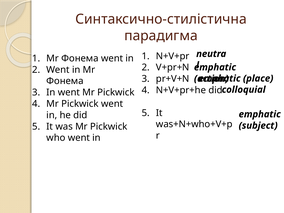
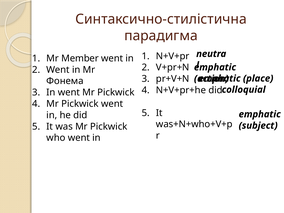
Фонема: Фонема -> Member (80, 58)
